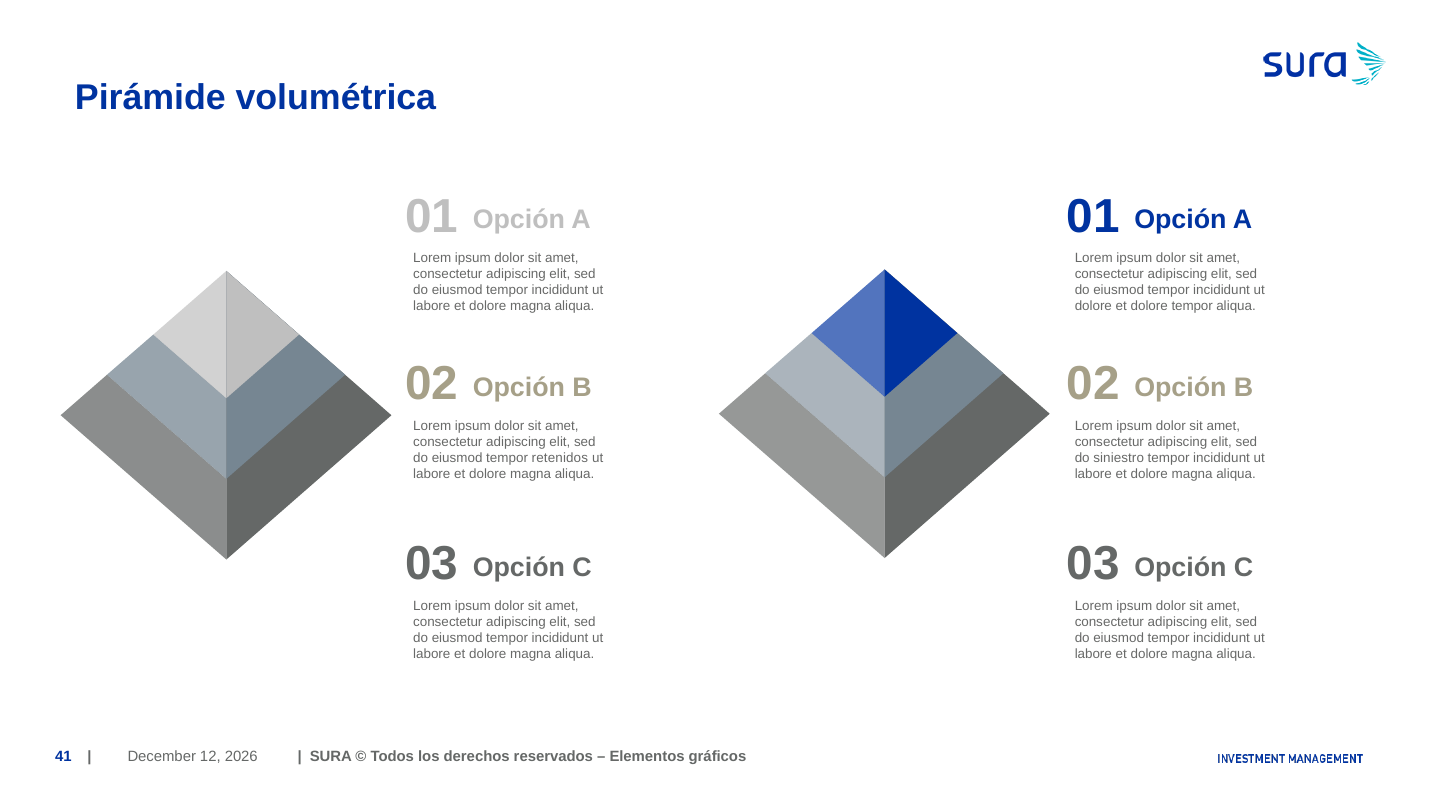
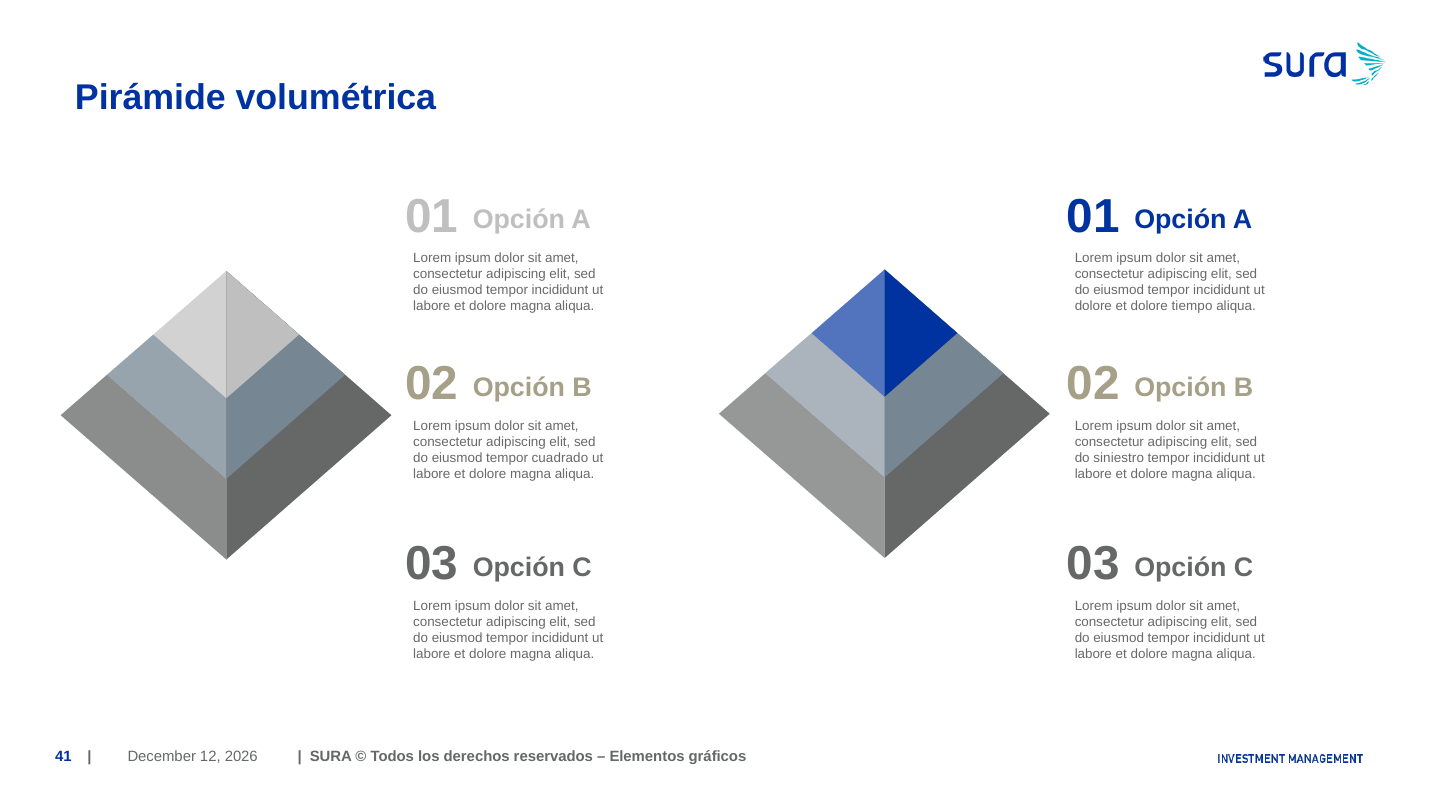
dolore tempor: tempor -> tiempo (1192, 307)
retenidos: retenidos -> cuadrado (560, 458)
